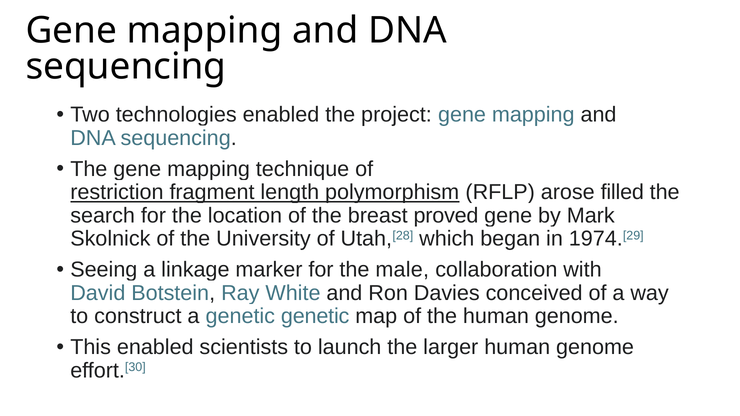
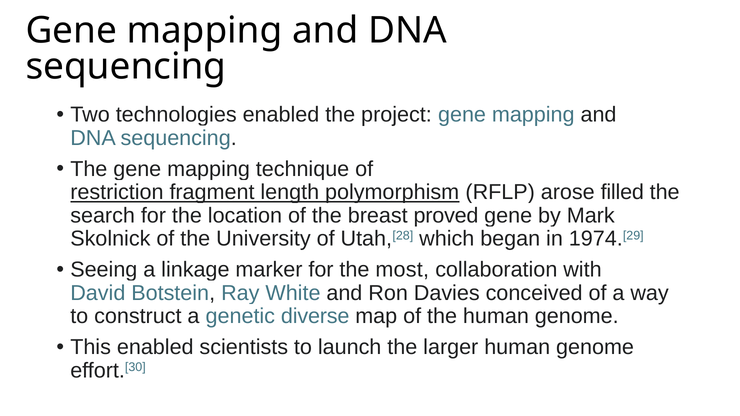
male: male -> most (402, 270)
genetic genetic: genetic -> diverse (315, 316)
